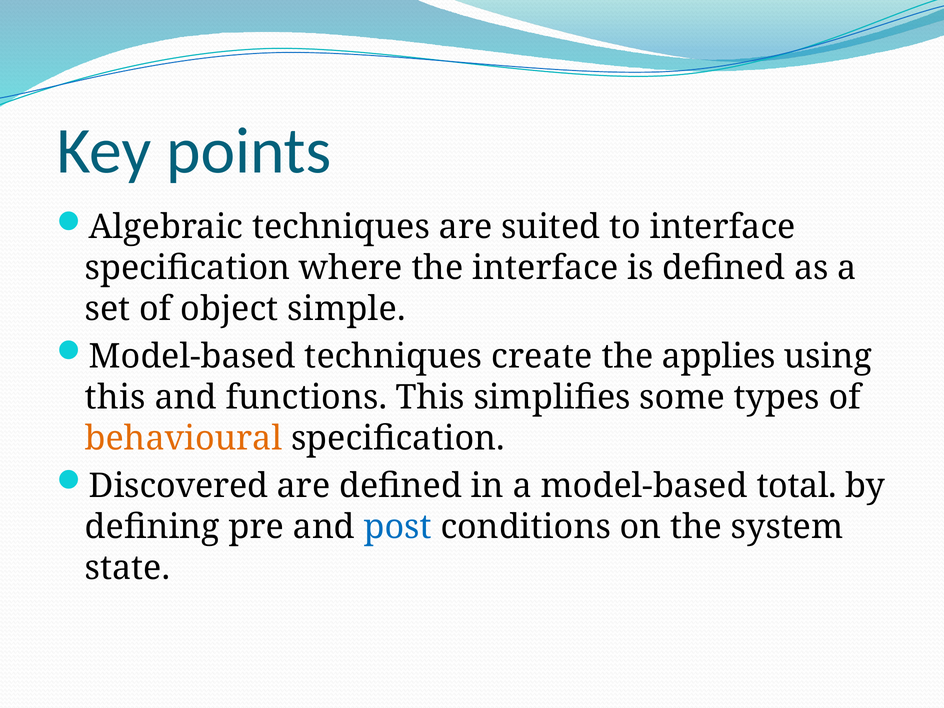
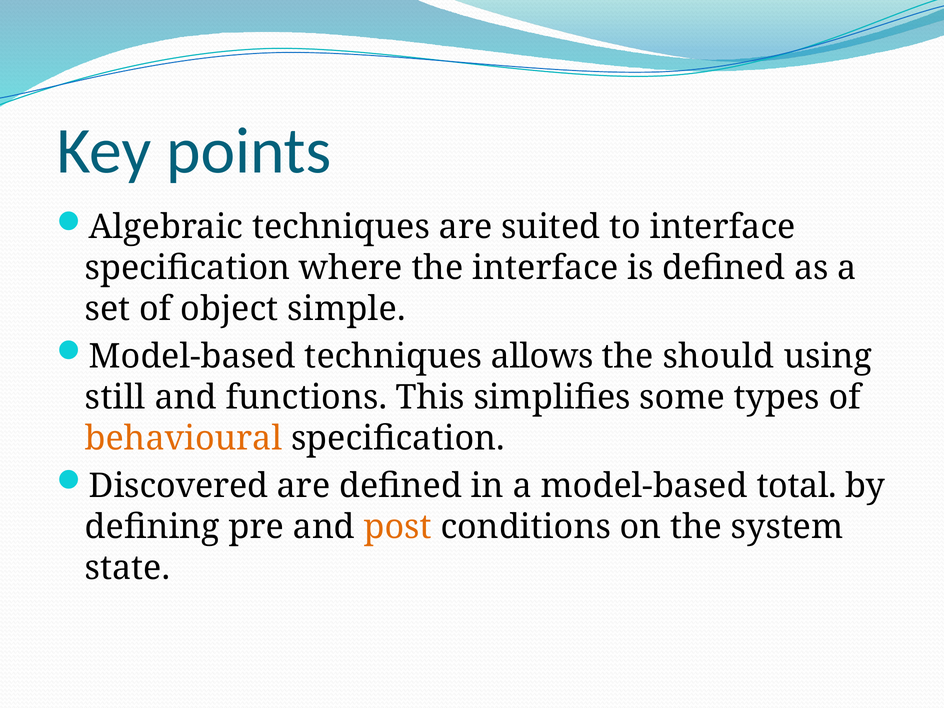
create: create -> allows (542, 357)
applies: applies -> should (718, 357)
this: this -> still (115, 398)
post colour: blue -> orange (398, 527)
